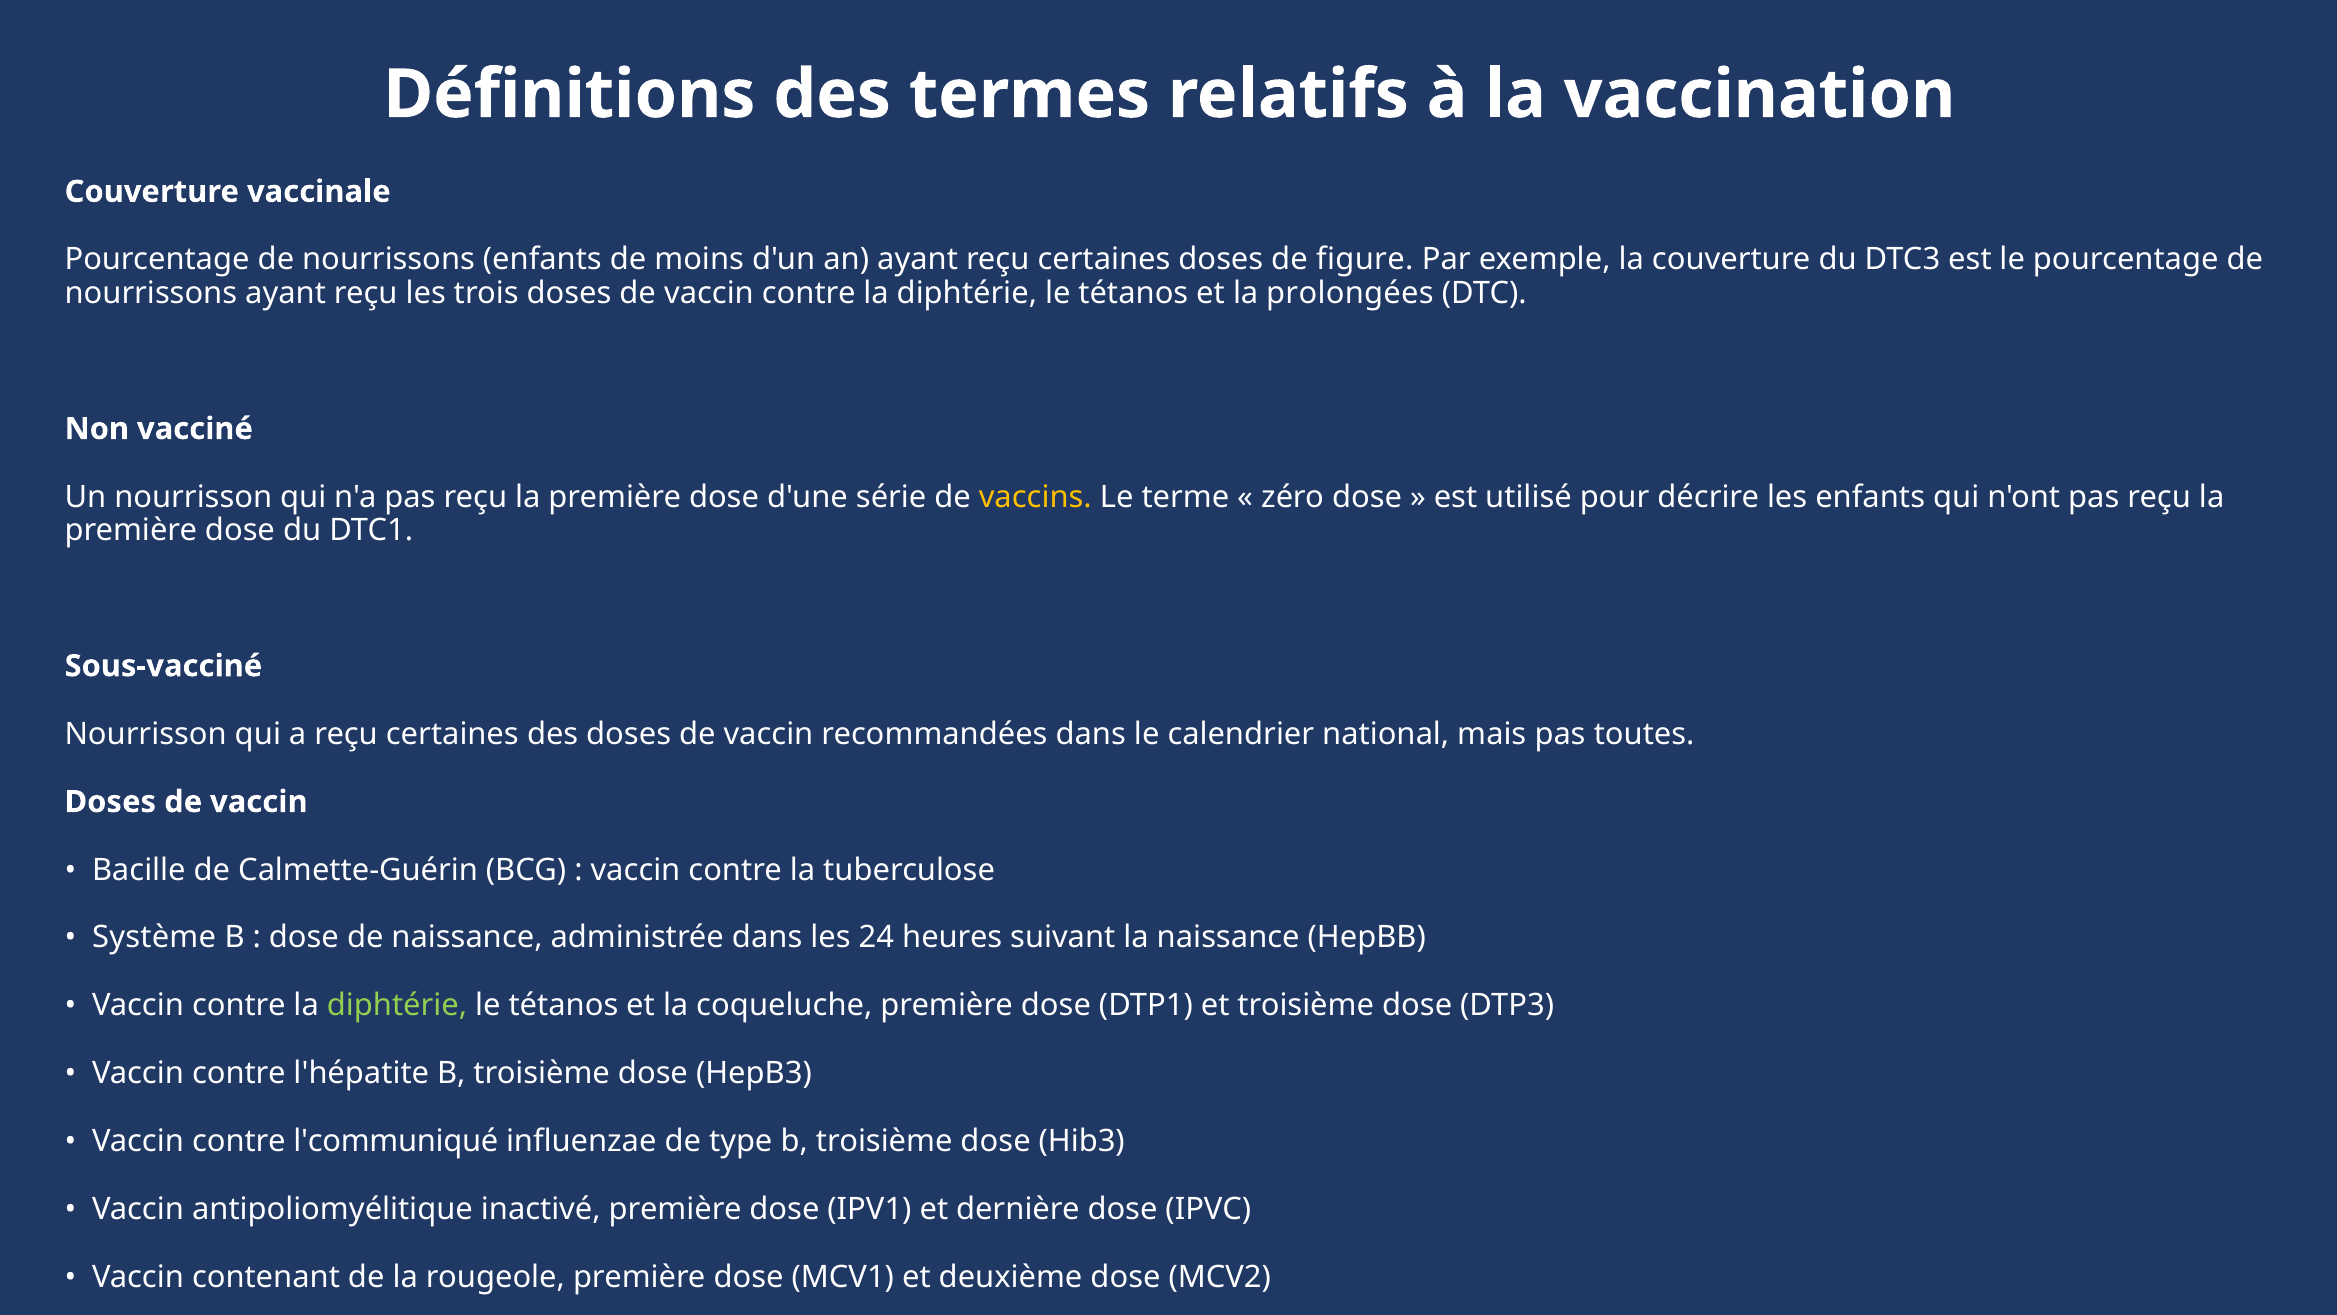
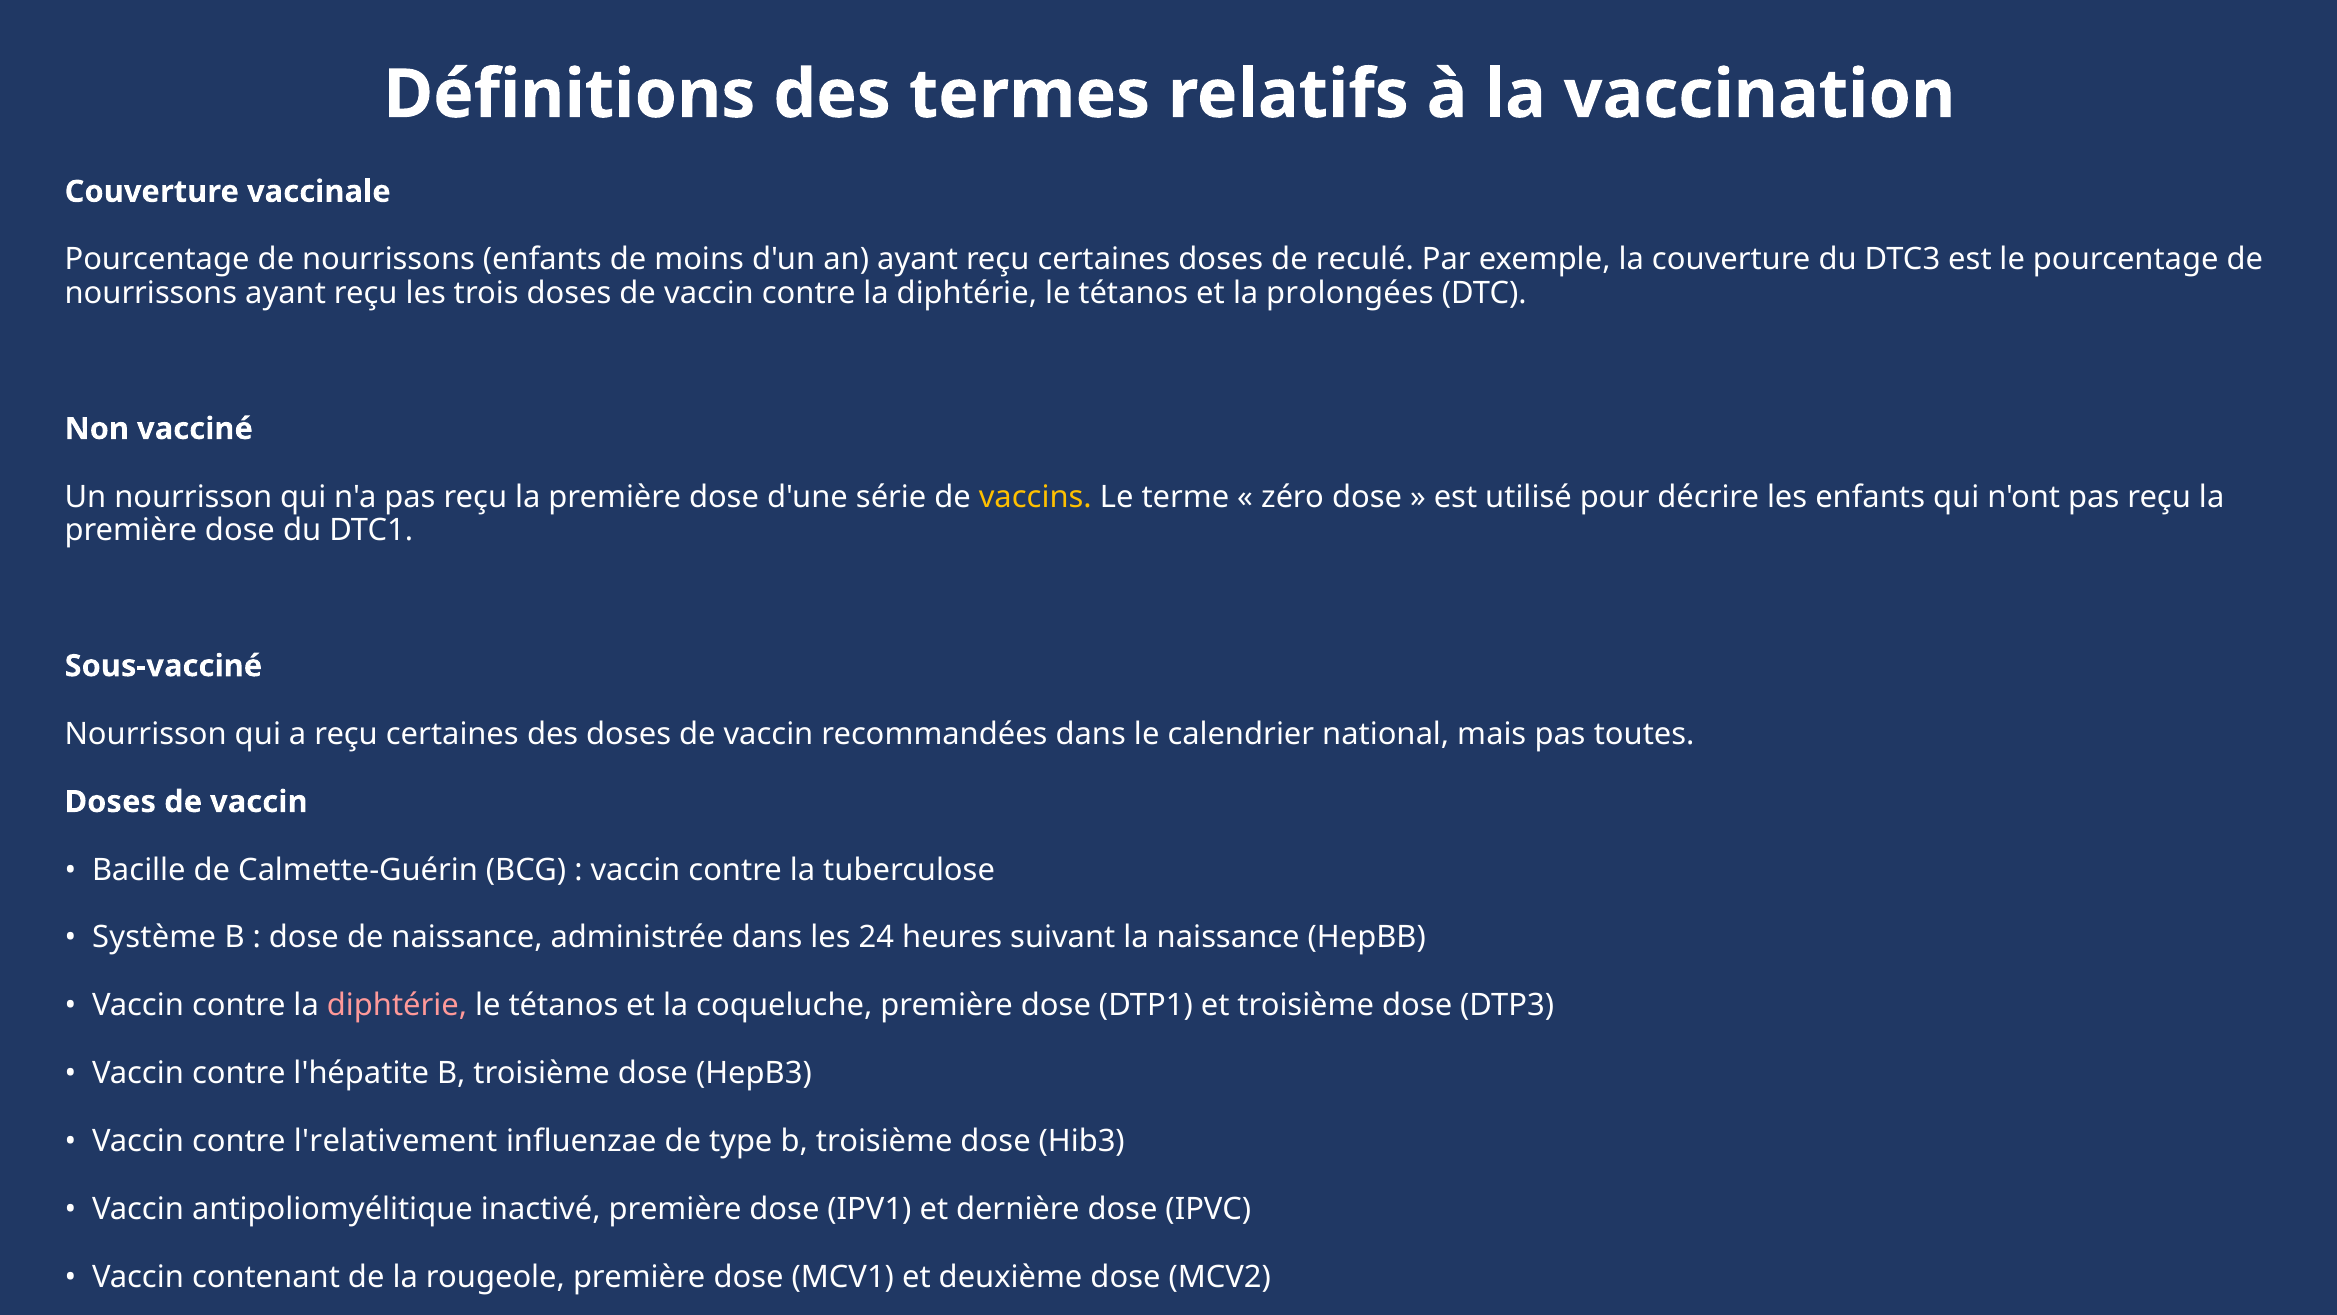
figure: figure -> reculé (1365, 260)
diphtérie colour: light green -> pink (397, 1005)
l'communiqué: l'communiqué -> l'relativement (396, 1141)
